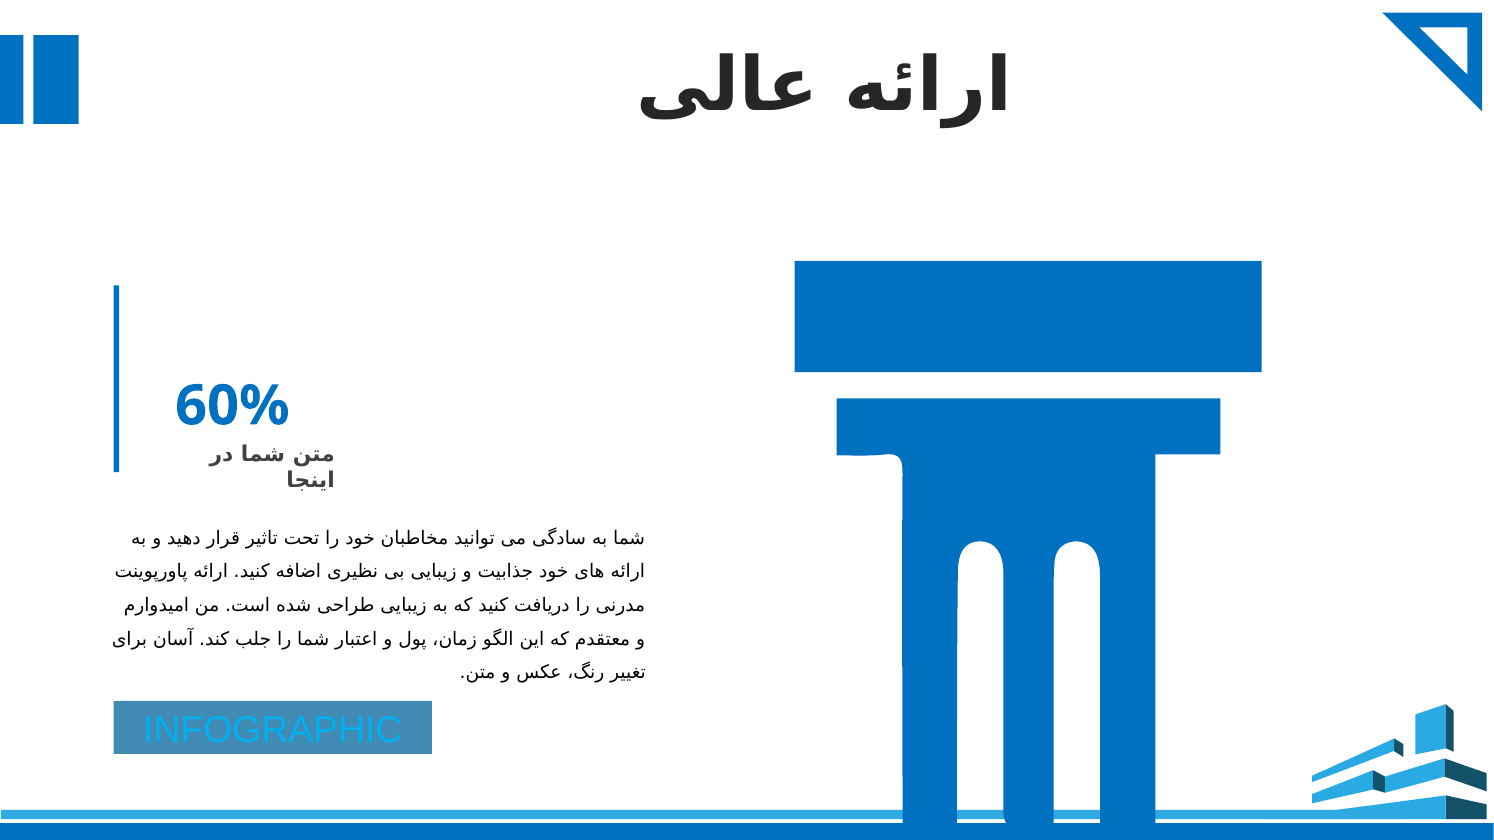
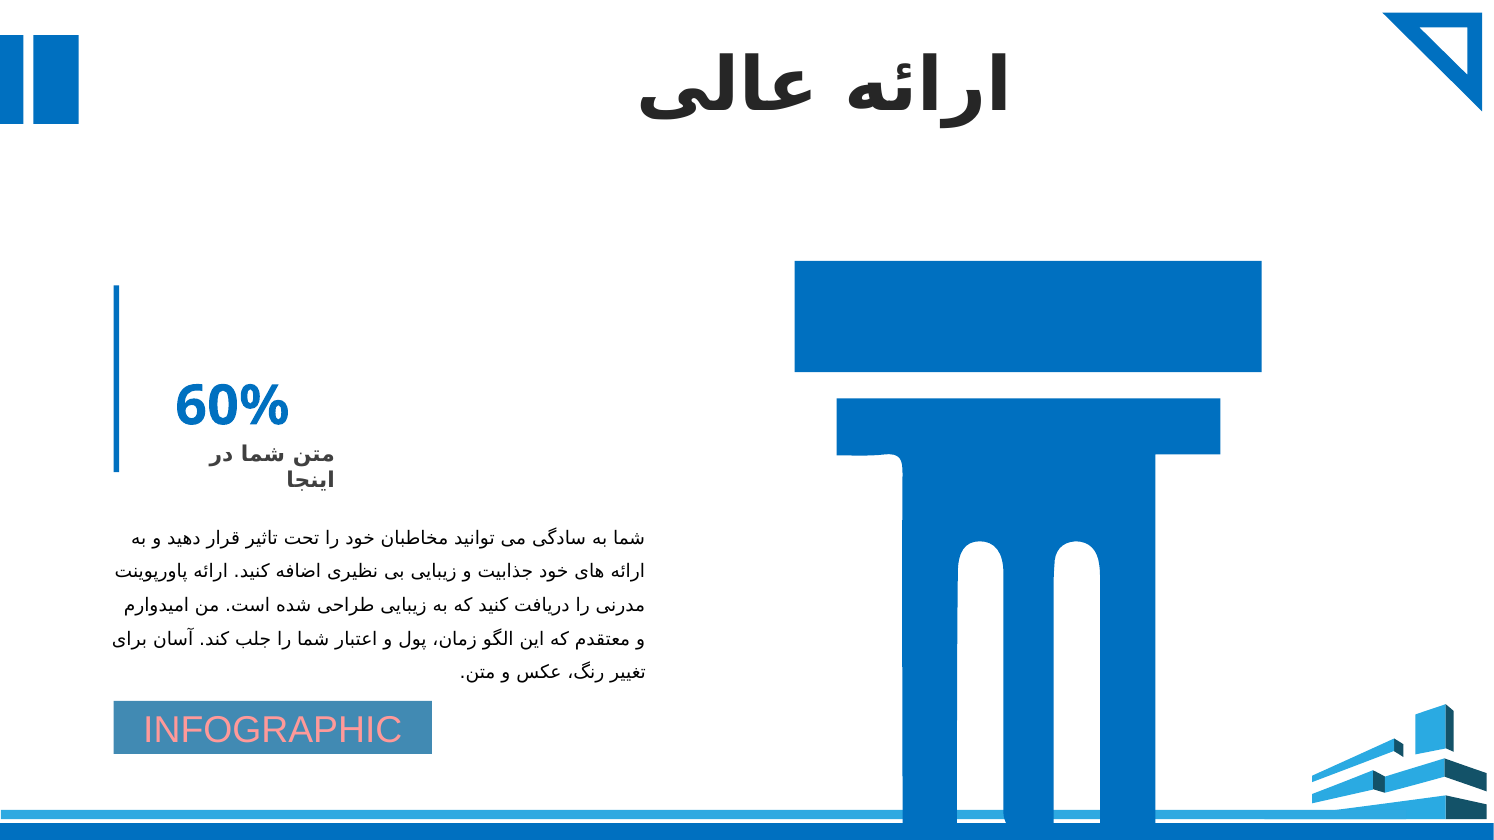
INFOGRAPHIC colour: light blue -> pink (273, 730)
